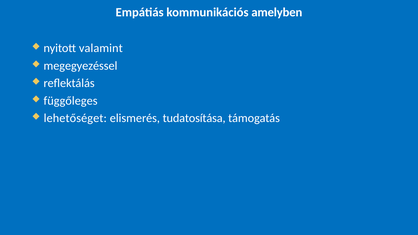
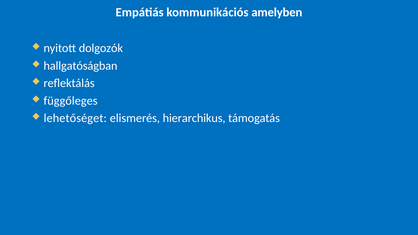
valamint: valamint -> dolgozók (101, 48)
megegyezéssel: megegyezéssel -> hallgatóságban (81, 66)
tudatosítása: tudatosítása -> hierarchikus (194, 118)
